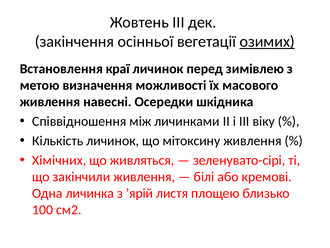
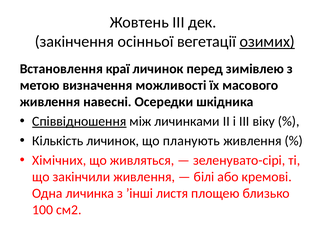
Співвідношення underline: none -> present (79, 121)
мітоксину: мітоксину -> планують (191, 140)
’ярій: ’ярій -> ’інші (139, 193)
